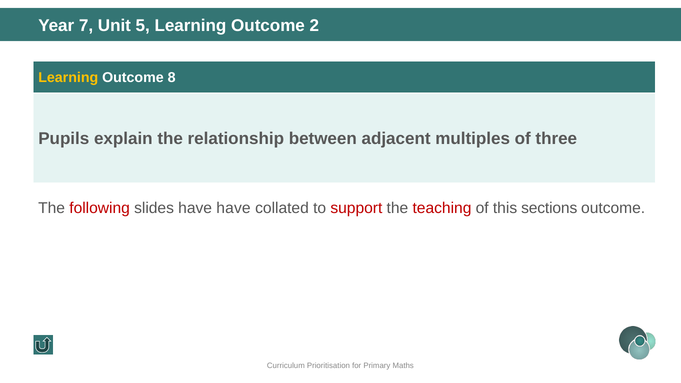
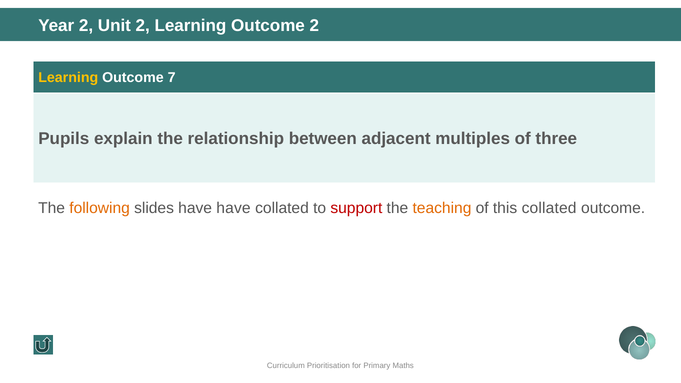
Year 7: 7 -> 2 (86, 25)
Unit 5: 5 -> 2 (143, 25)
8: 8 -> 7 (172, 78)
following colour: red -> orange (100, 208)
teaching colour: red -> orange (442, 208)
this sections: sections -> collated (549, 208)
